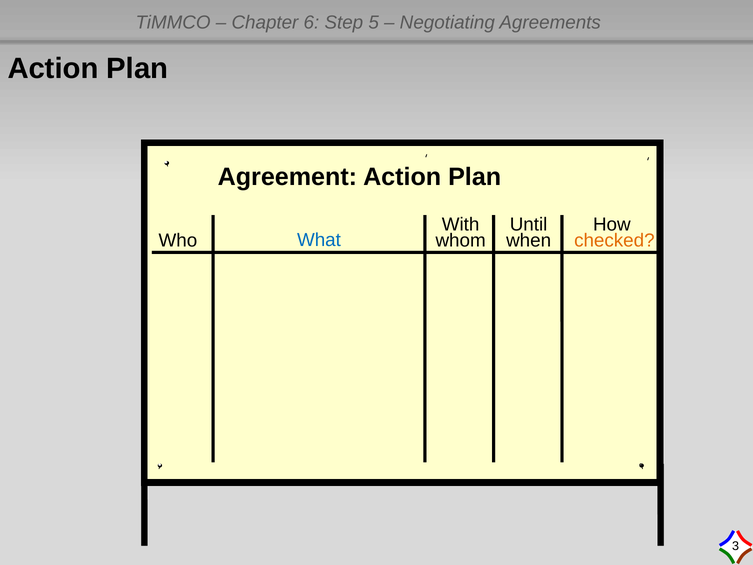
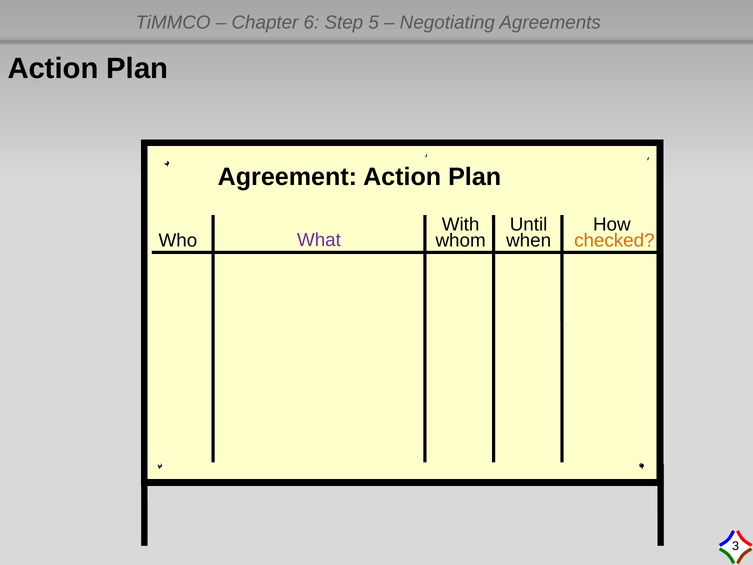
What colour: blue -> purple (319, 240)
